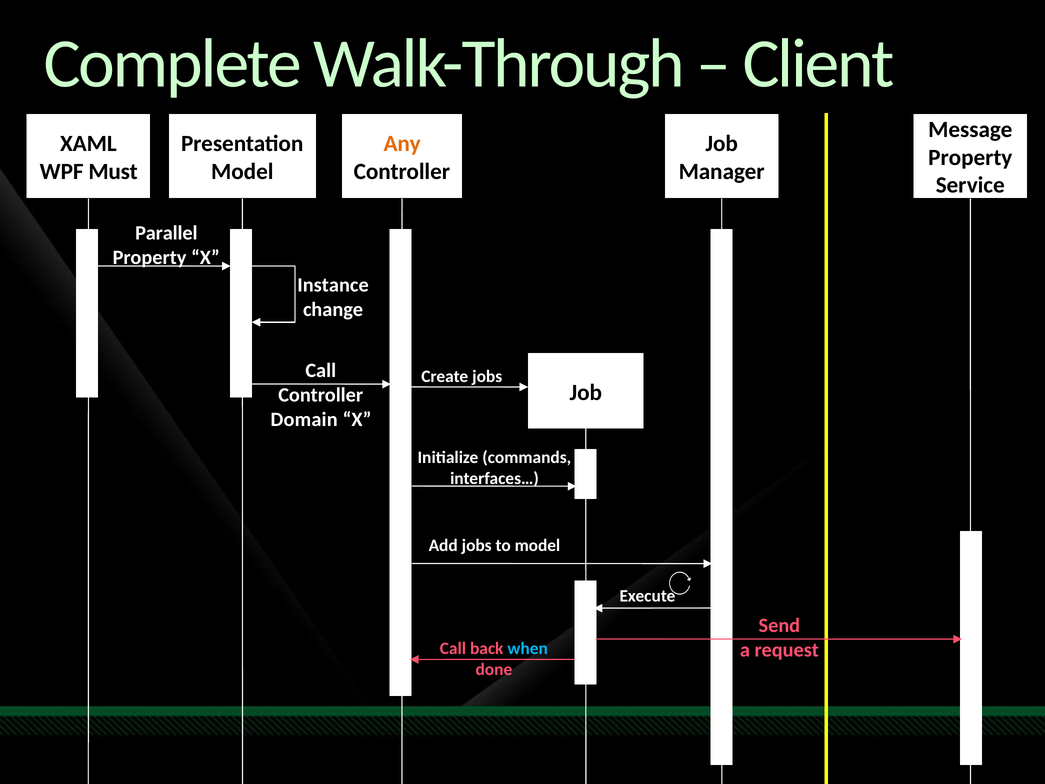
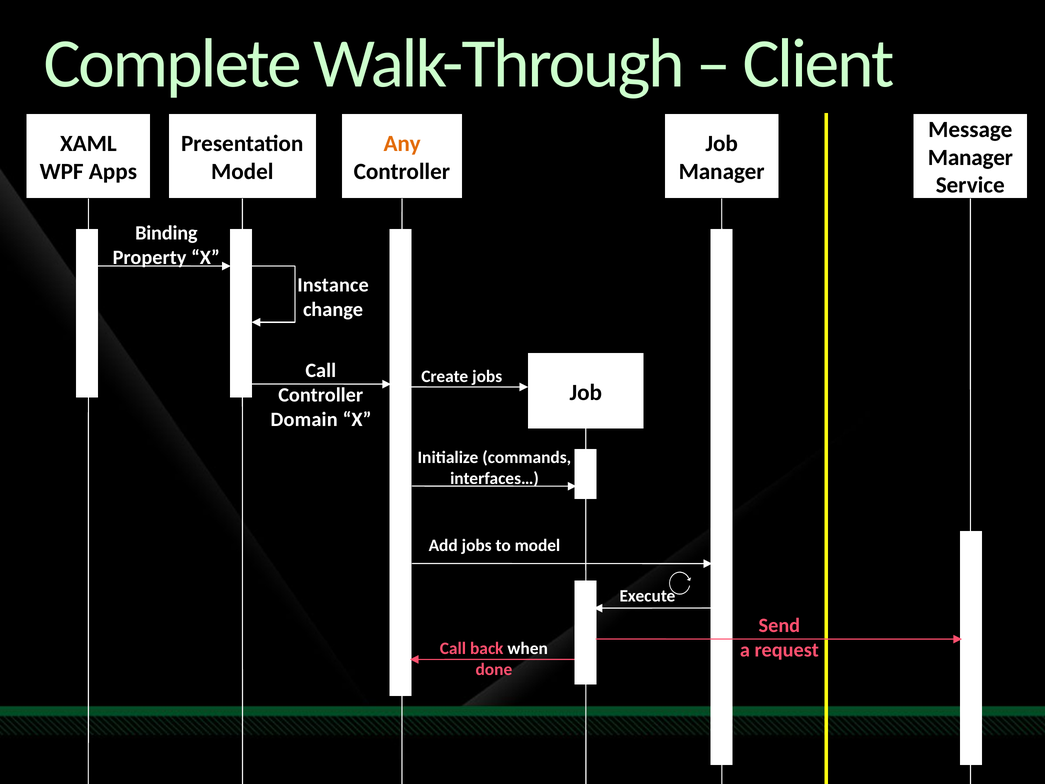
Property: Property -> Manager (970, 157)
Must: Must -> Apps (113, 171)
Parallel: Parallel -> Binding (166, 233)
when colour: light blue -> white (528, 648)
